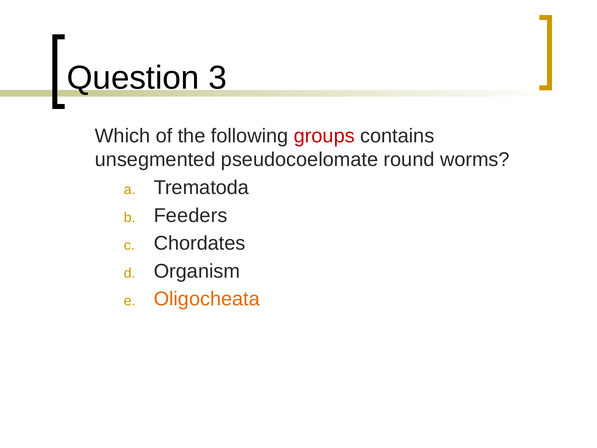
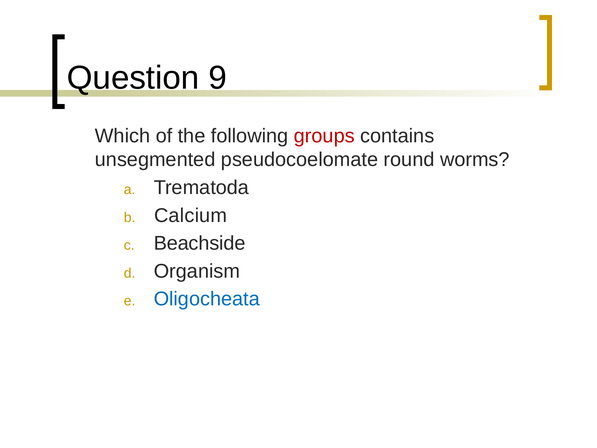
3: 3 -> 9 (218, 78)
Feeders: Feeders -> Calcium (191, 215)
Chordates: Chordates -> Beachside (200, 243)
Oligocheata colour: orange -> blue (207, 299)
